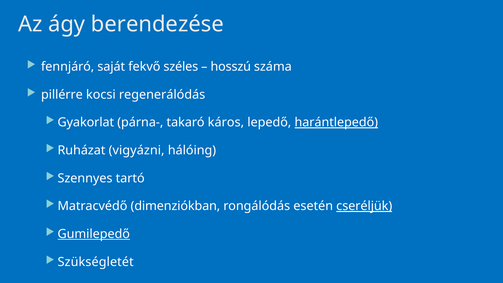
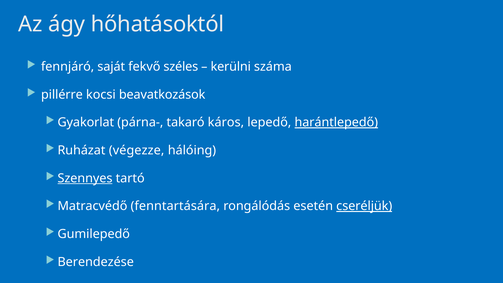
berendezése: berendezése -> hőhatásoktól (157, 24)
hosszú: hosszú -> kerülni (231, 67)
regenerálódás: regenerálódás -> beavatkozások (162, 95)
vigyázni: vigyázni -> végezze (137, 150)
Szennyes underline: none -> present (85, 178)
dimenziókban: dimenziókban -> fenntartására (175, 206)
Gumilepedő underline: present -> none (94, 234)
Szükségletét: Szükségletét -> Berendezése (96, 262)
